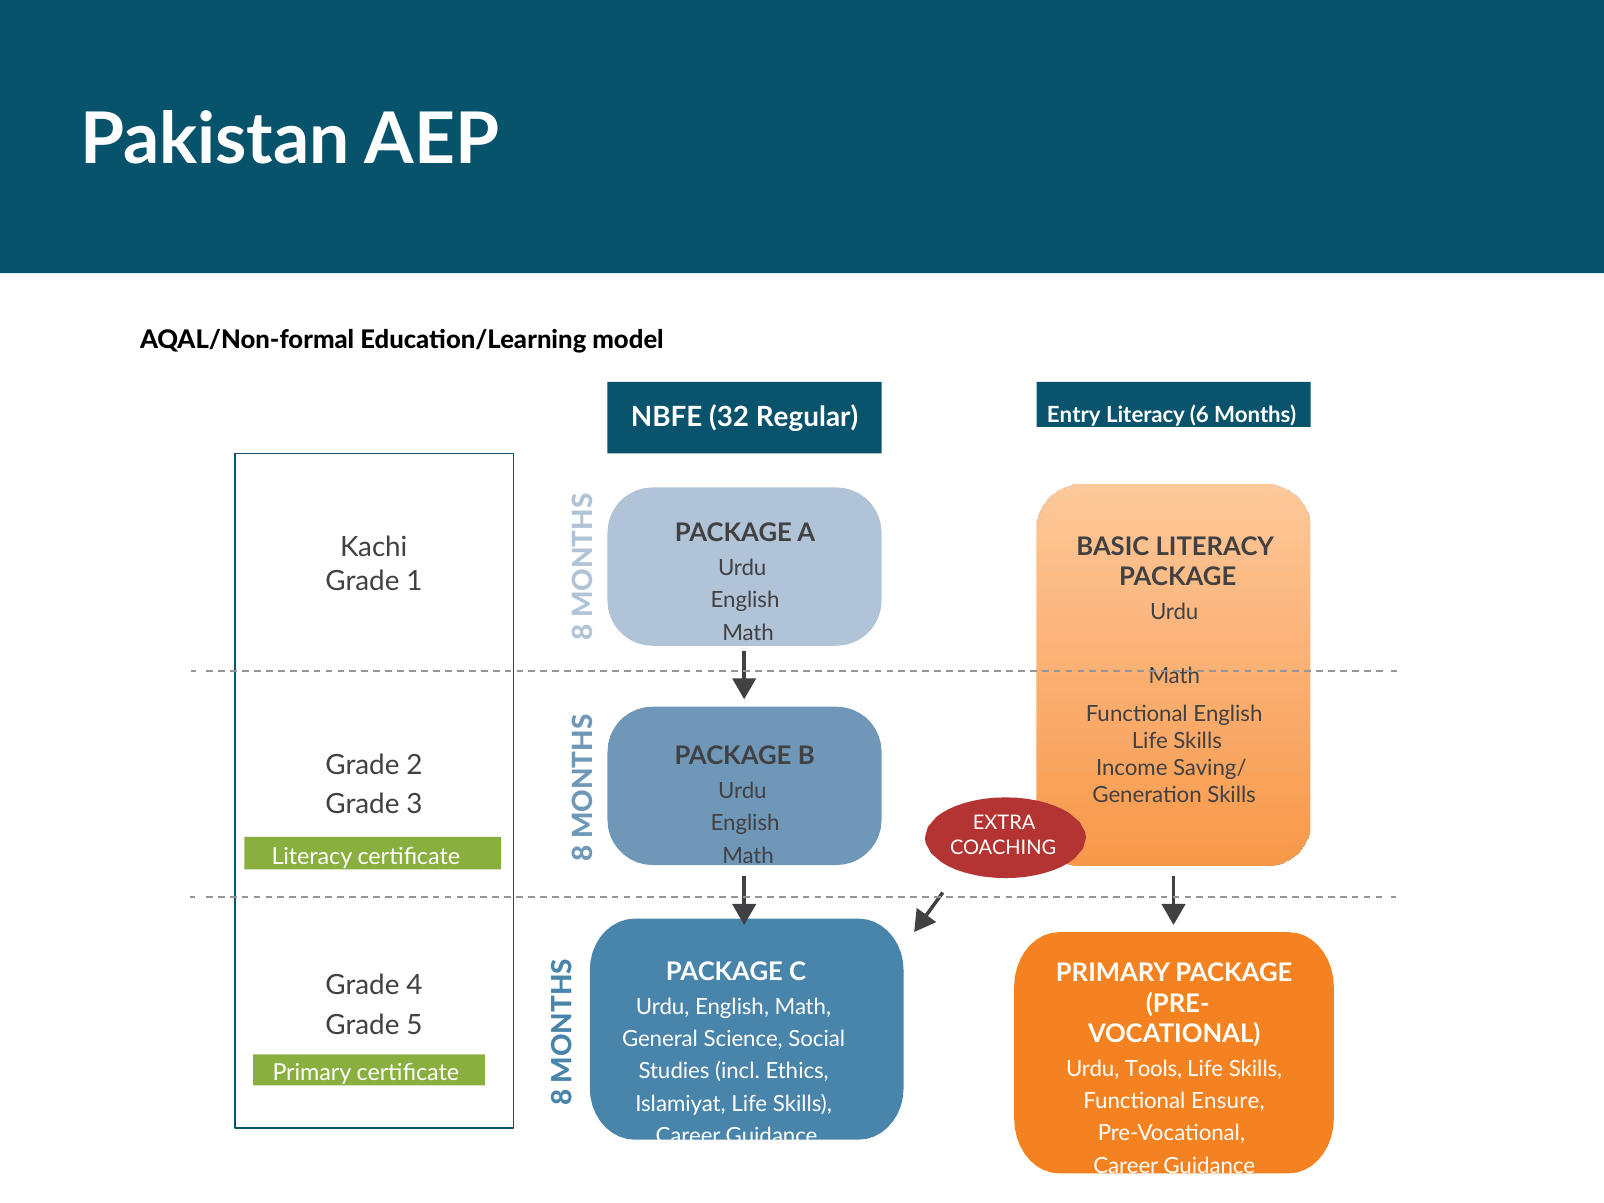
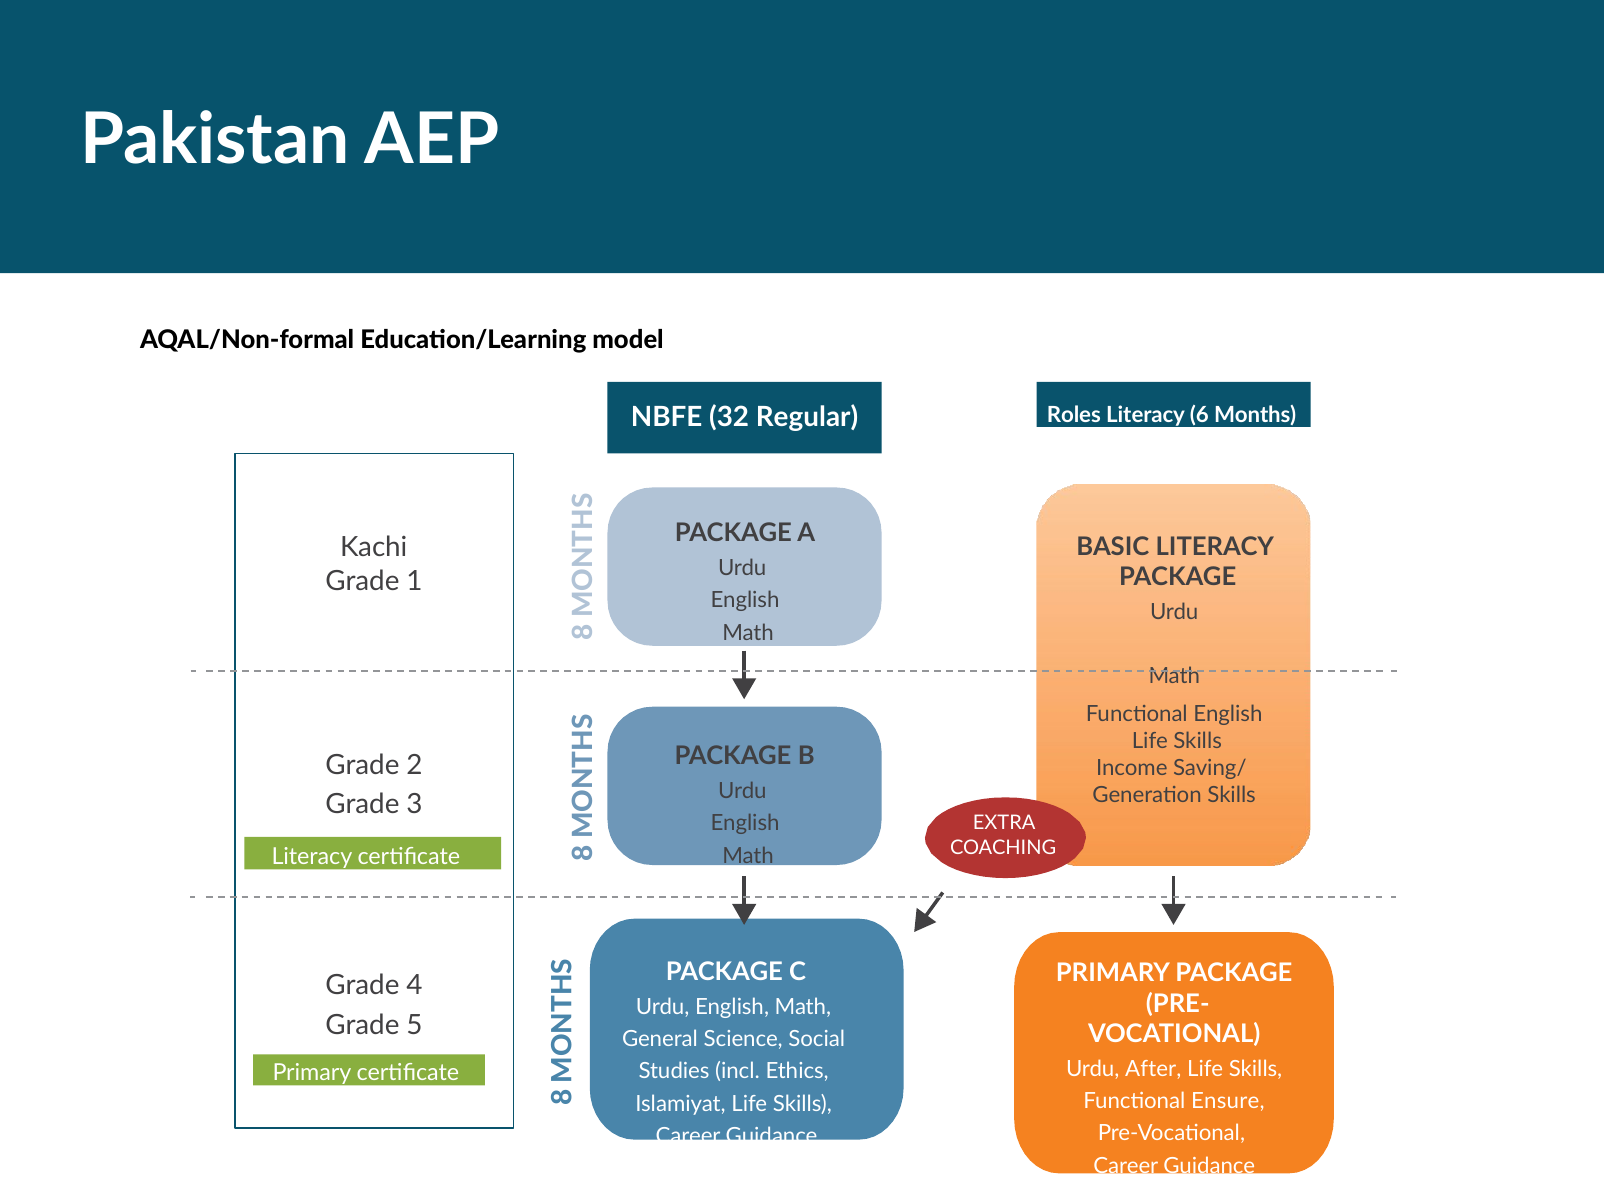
Entry: Entry -> Roles (1074, 415)
Tools: Tools -> After (1153, 1069)
